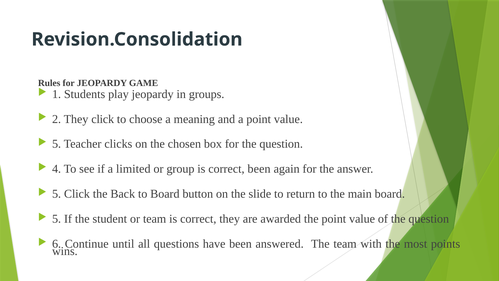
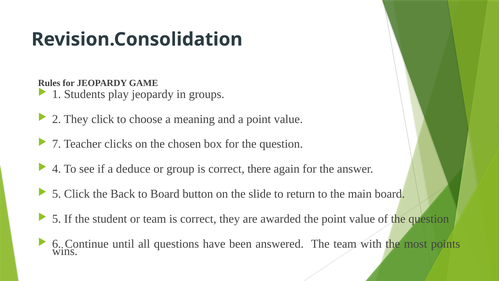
5: 5 -> 7 (57, 144)
limited: limited -> deduce (133, 169)
correct been: been -> there (259, 169)
